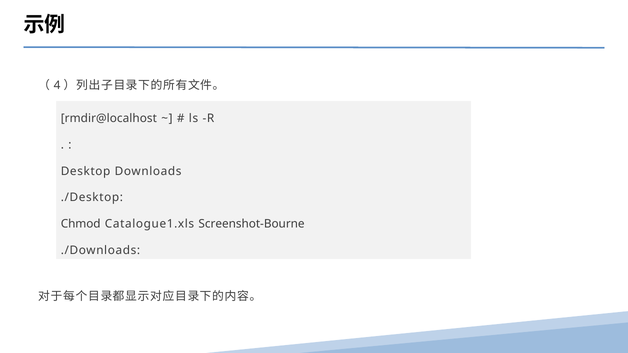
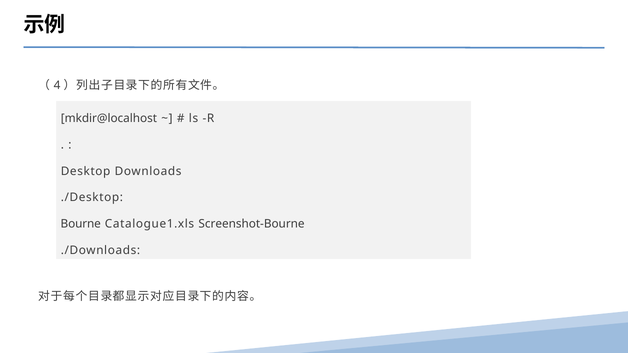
rmdir@localhost: rmdir@localhost -> mkdir@localhost (109, 118)
Chmod: Chmod -> Bourne (81, 224)
